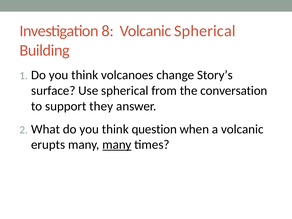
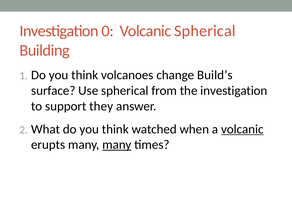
8: 8 -> 0 (108, 31)
Story’s: Story’s -> Build’s (215, 75)
the conversation: conversation -> investigation (234, 91)
question: question -> watched (154, 129)
volcanic underline: none -> present (242, 129)
